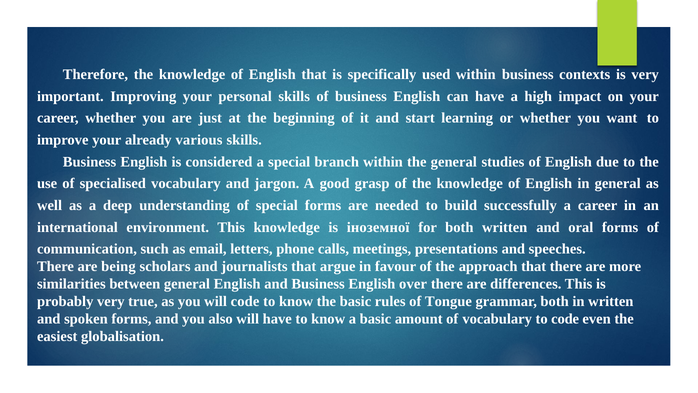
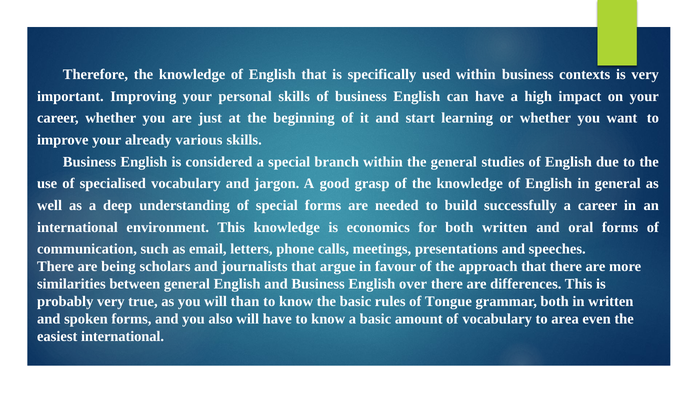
іноземної: іноземної -> economics (378, 227)
will code: code -> than (245, 301)
to code: code -> area (565, 319)
easiest globalisation: globalisation -> international (123, 336)
